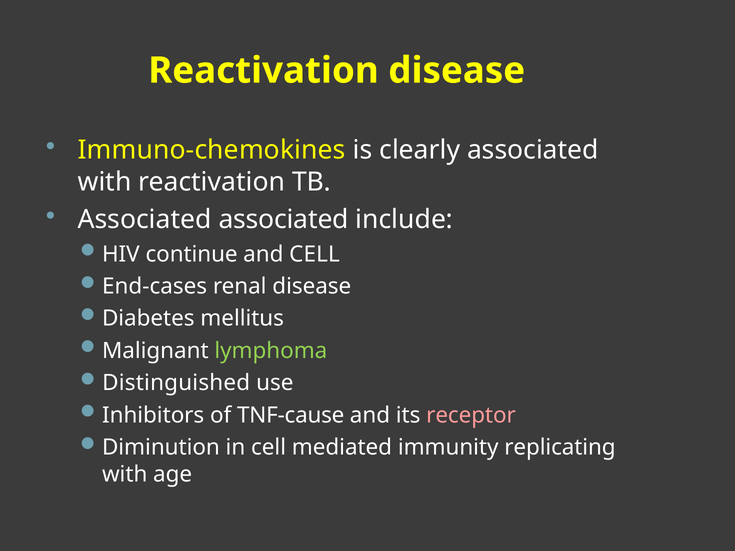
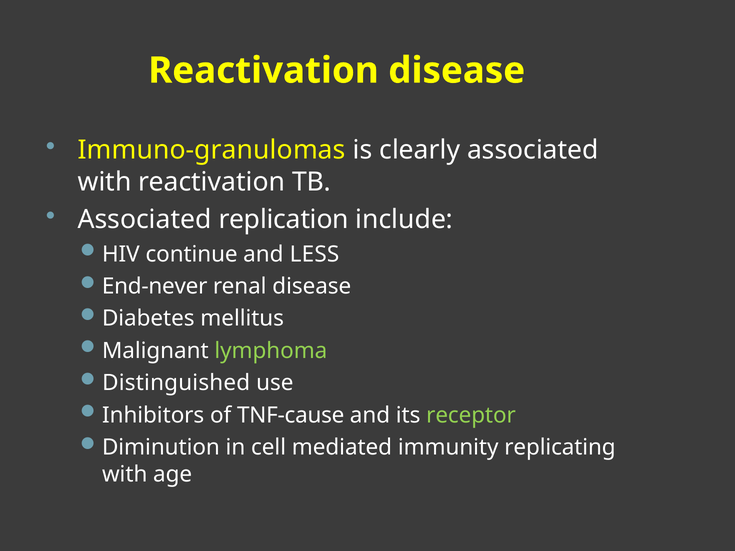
Immuno-chemokines: Immuno-chemokines -> Immuno-granulomas (212, 150)
Associated associated: associated -> replication (284, 220)
and CELL: CELL -> LESS (314, 254)
End-cases: End-cases -> End-never (155, 286)
receptor colour: pink -> light green (471, 415)
